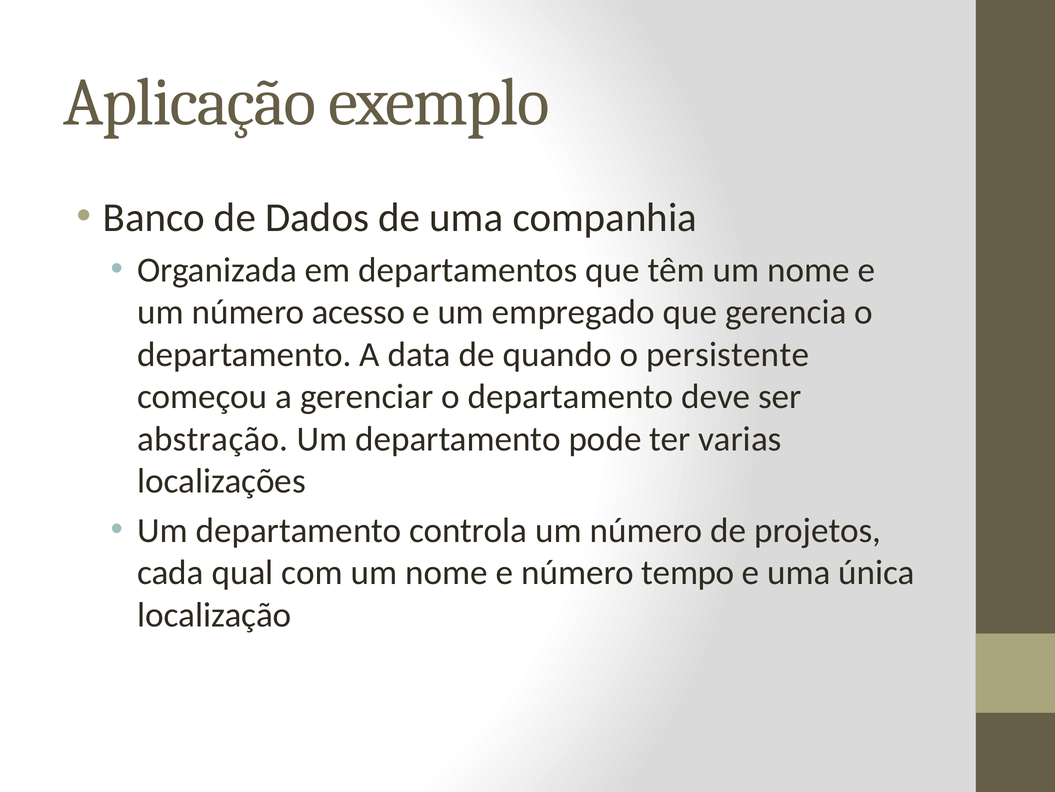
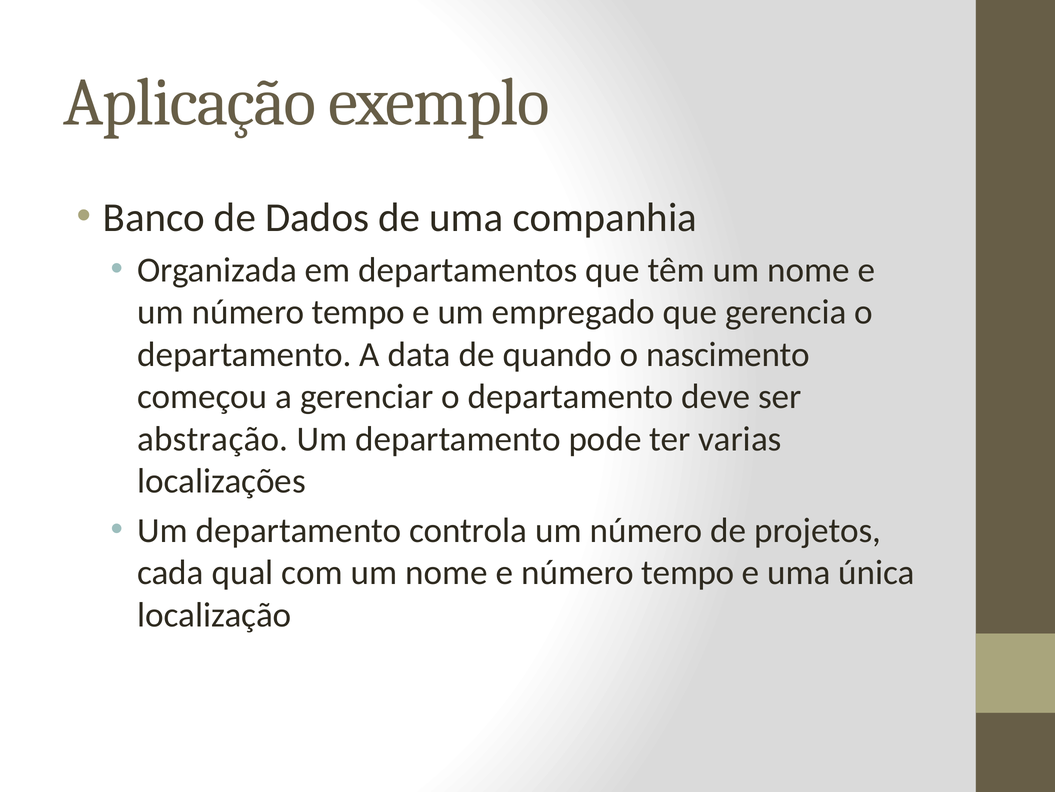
um número acesso: acesso -> tempo (358, 312)
persistente: persistente -> nascimento (728, 354)
